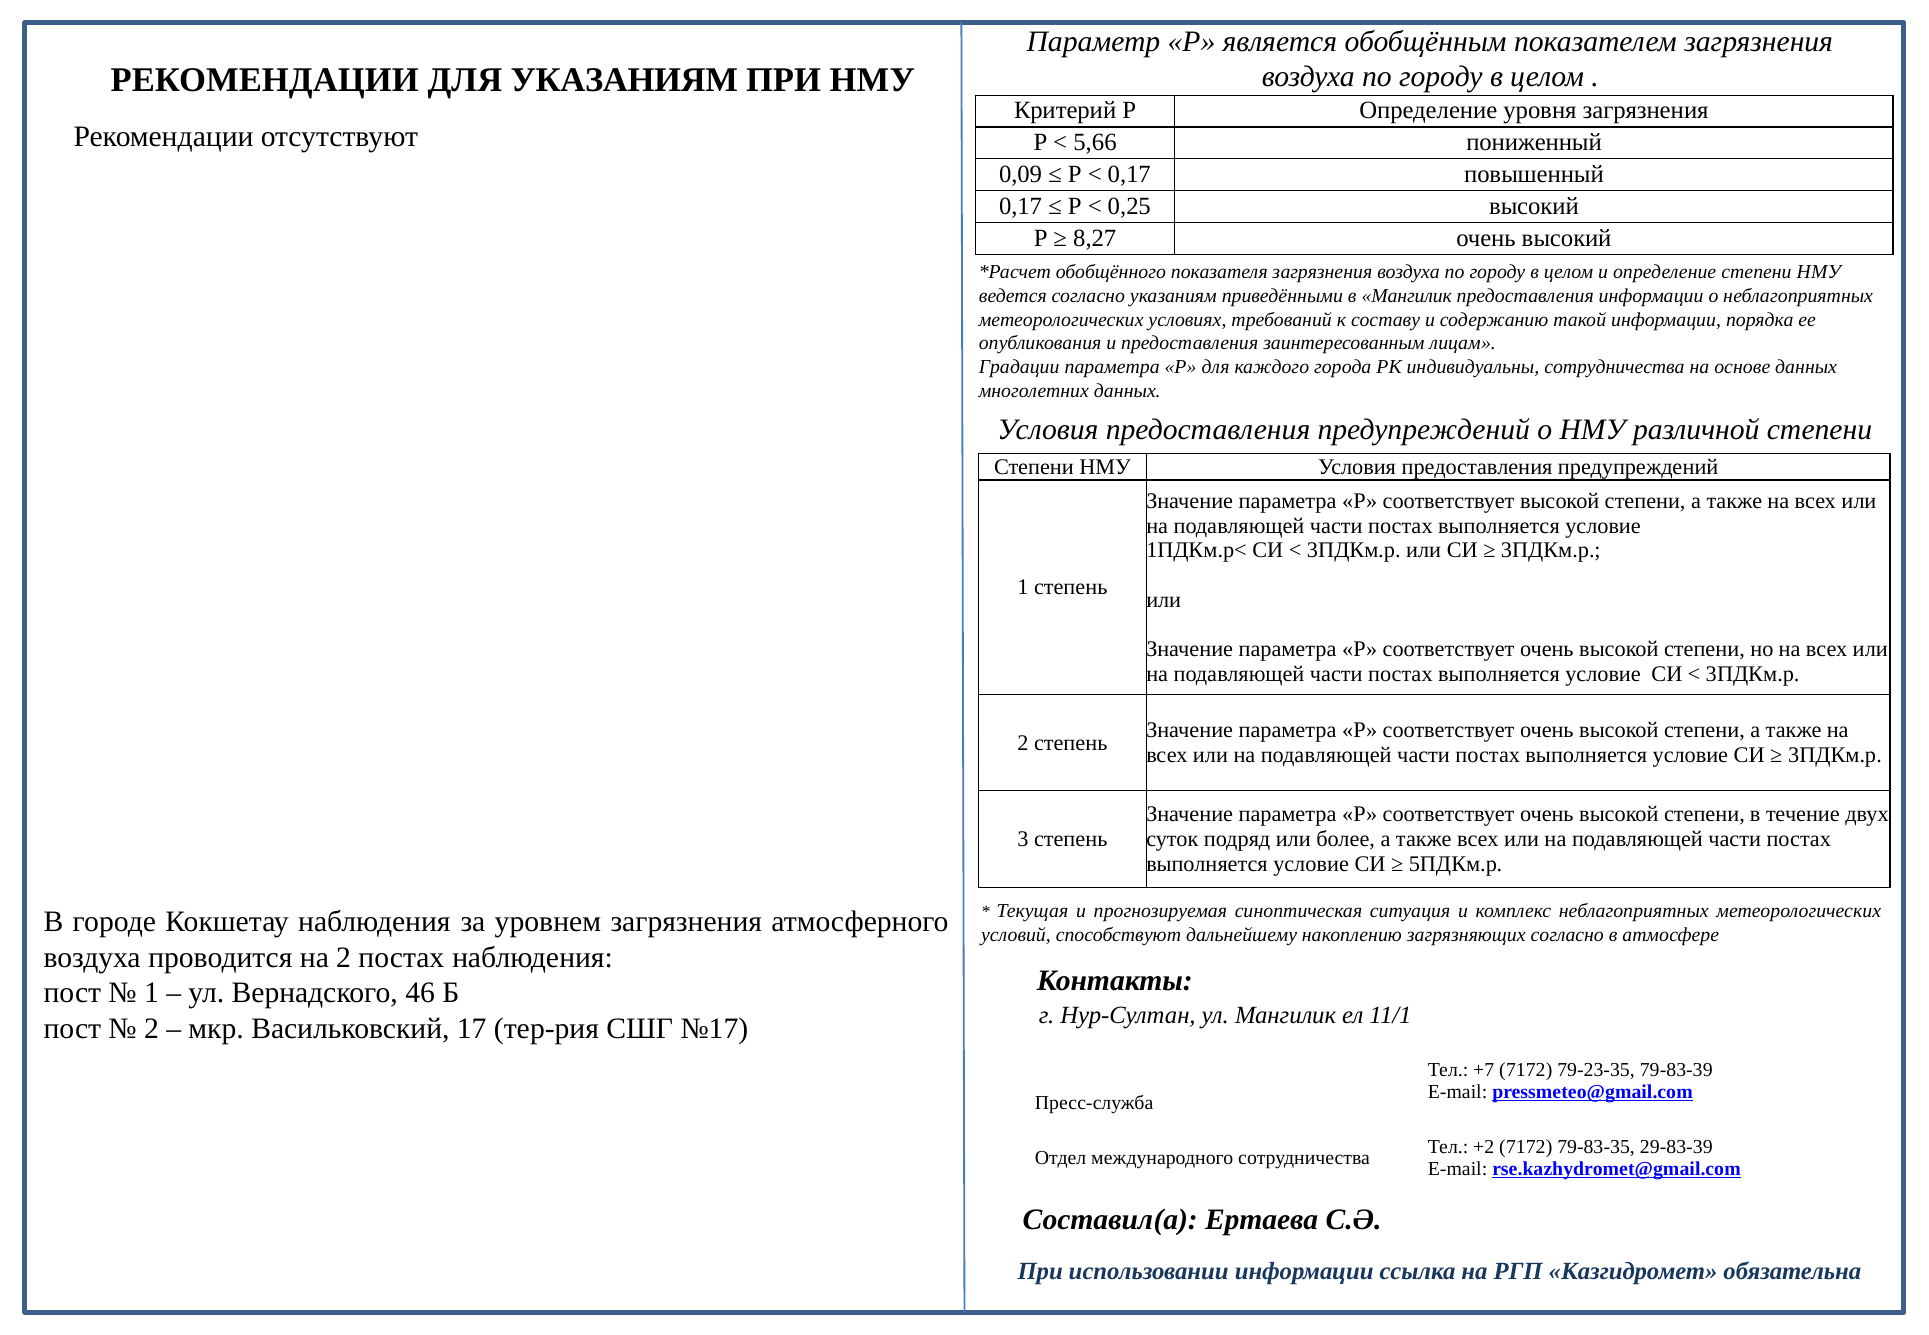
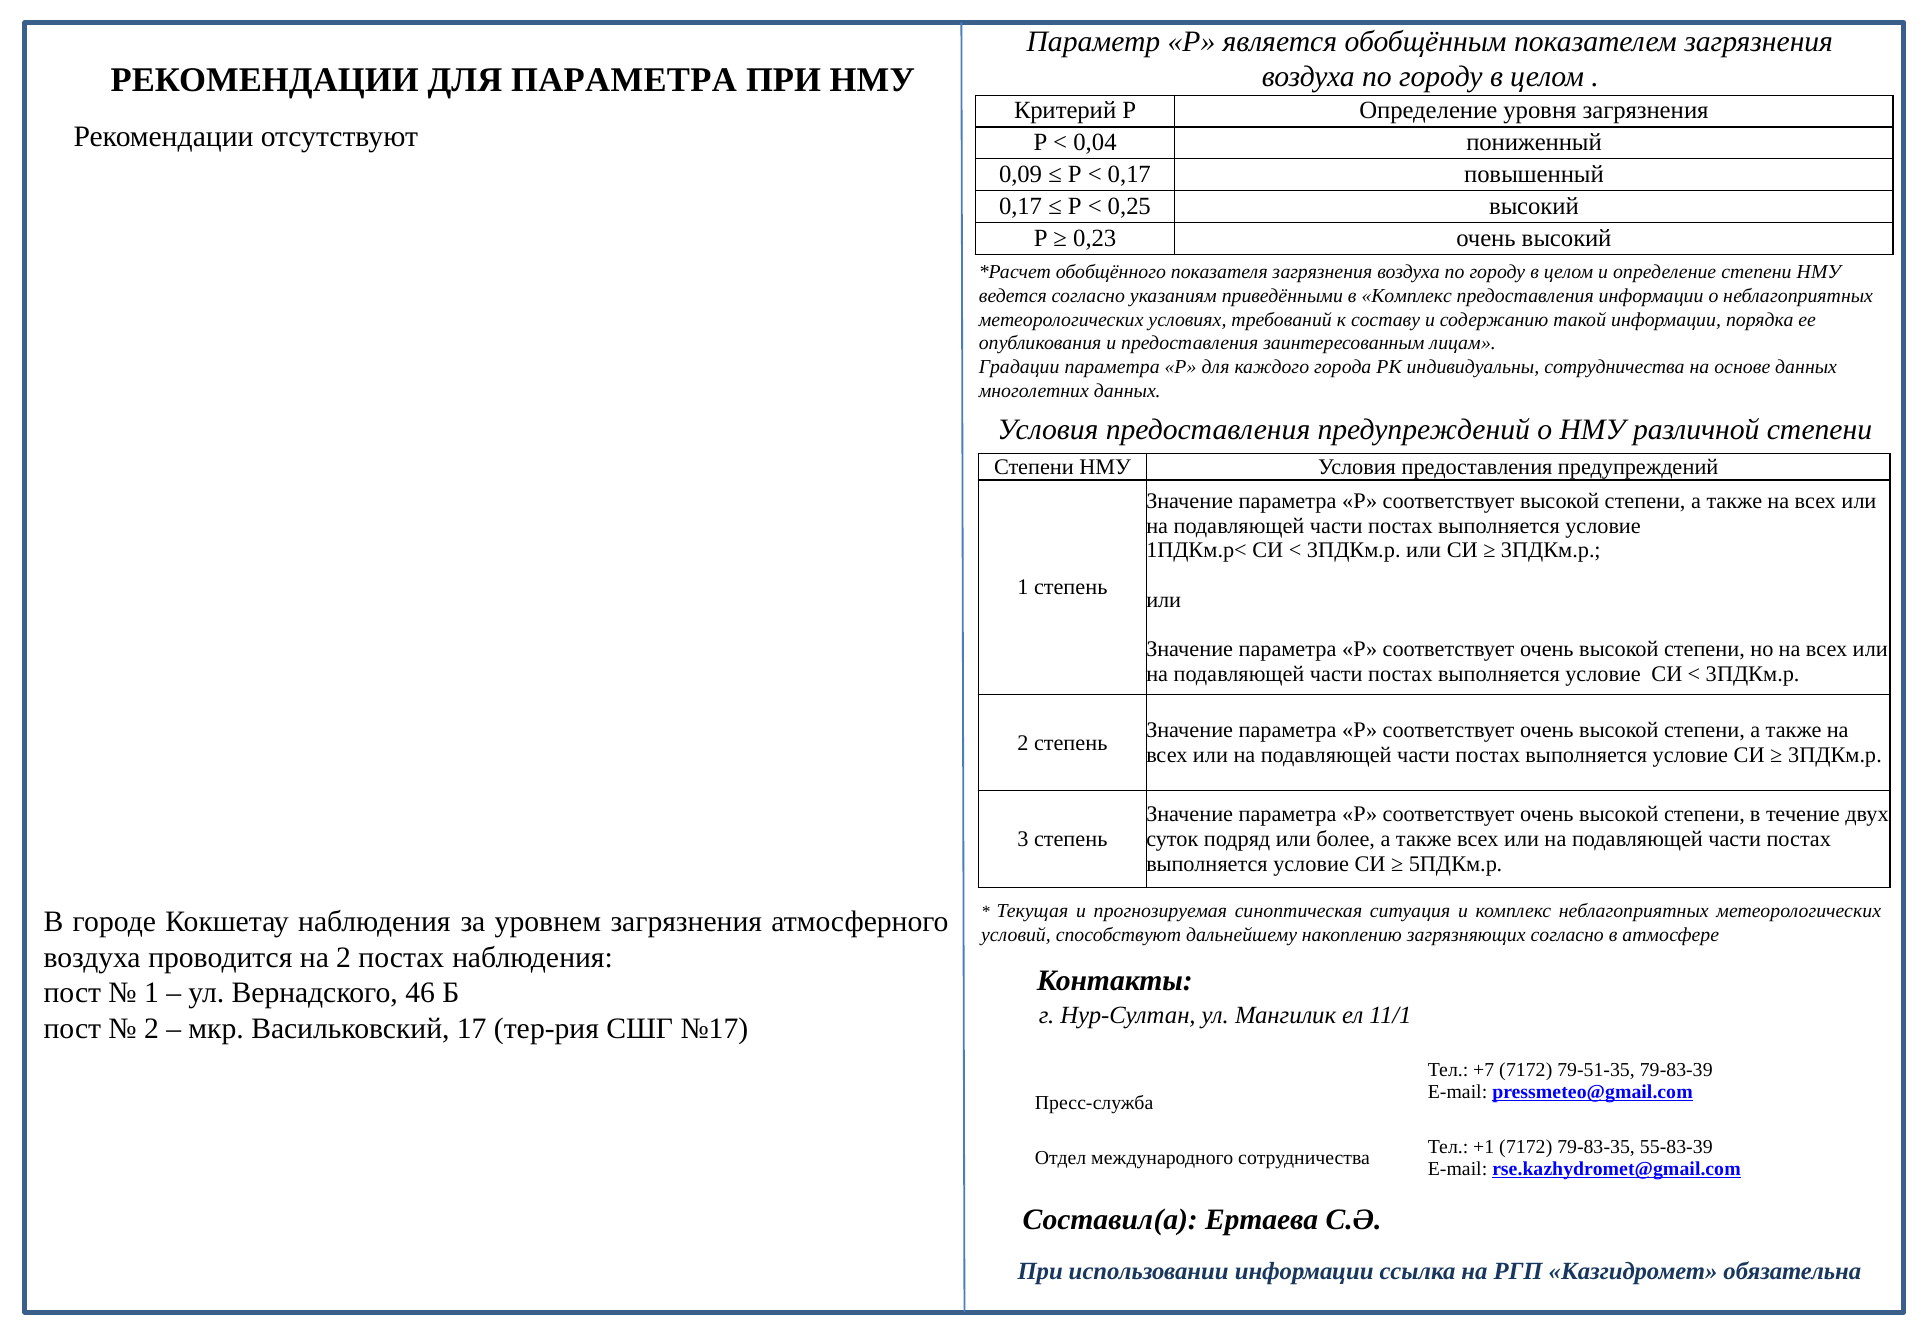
ДЛЯ УКАЗАНИЯМ: УКАЗАНИЯМ -> ПАРАМЕТРА (624, 80)
5,66: 5,66 -> 0,04 (1095, 143)
8,27: 8,27 -> 0,23 (1095, 238)
в Мангилик: Мангилик -> Комплекс (1407, 296)
79-23-35: 79-23-35 -> 79-51-35 (1596, 1070)
+2: +2 -> +1 (1484, 1147)
29-83-39: 29-83-39 -> 55-83-39 (1676, 1147)
